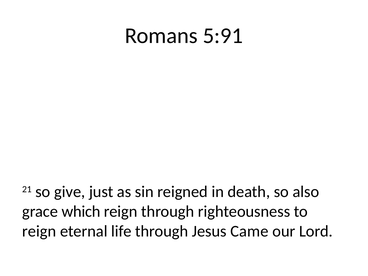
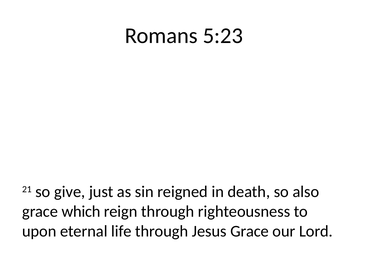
5:91: 5:91 -> 5:23 (223, 36)
reign: reign -> upon (39, 231)
Jesus Came: Came -> Grace (250, 231)
